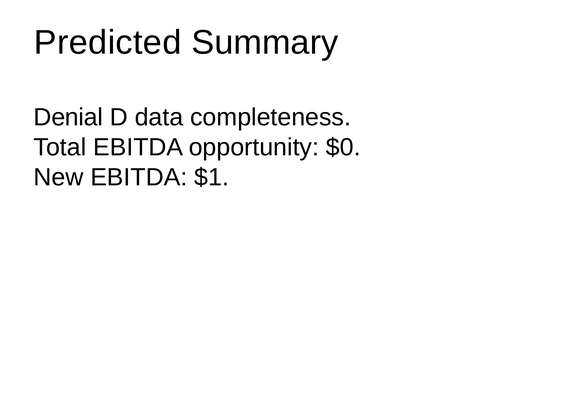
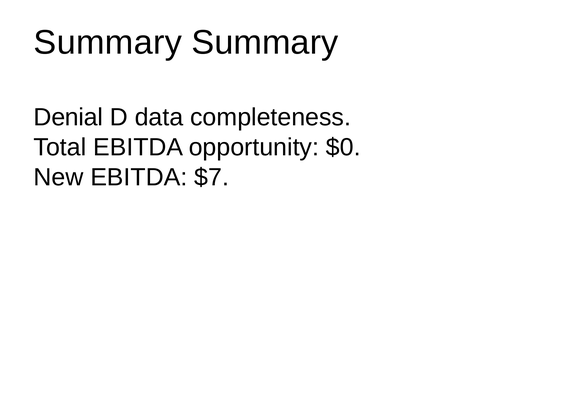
Predicted: Predicted -> Summary (108, 43)
$1: $1 -> $7 (212, 177)
